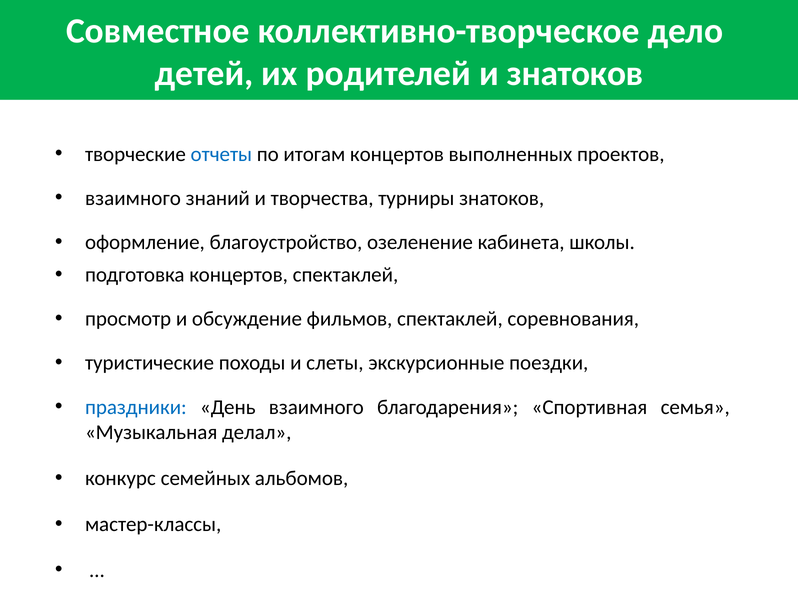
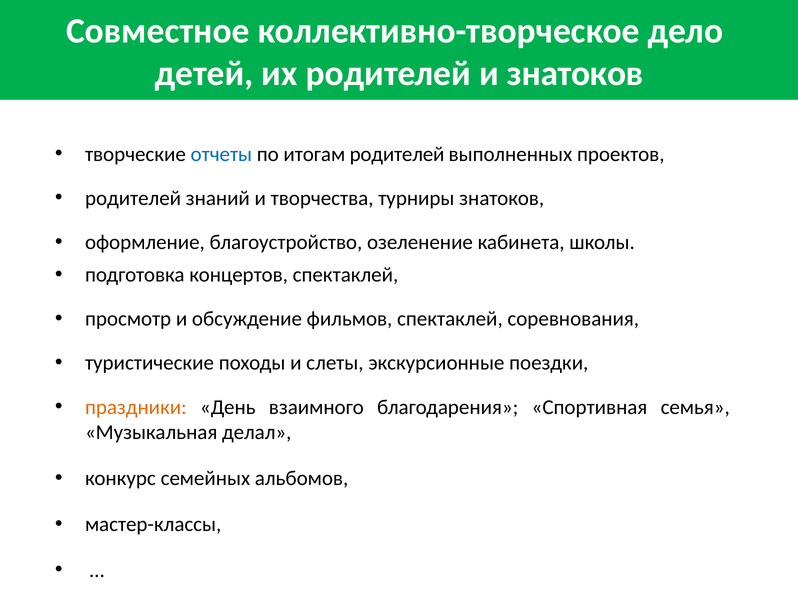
итогам концертов: концертов -> родителей (397, 154)
взаимного: взаимного -> родителей (133, 198)
праздники colour: blue -> orange (136, 407)
